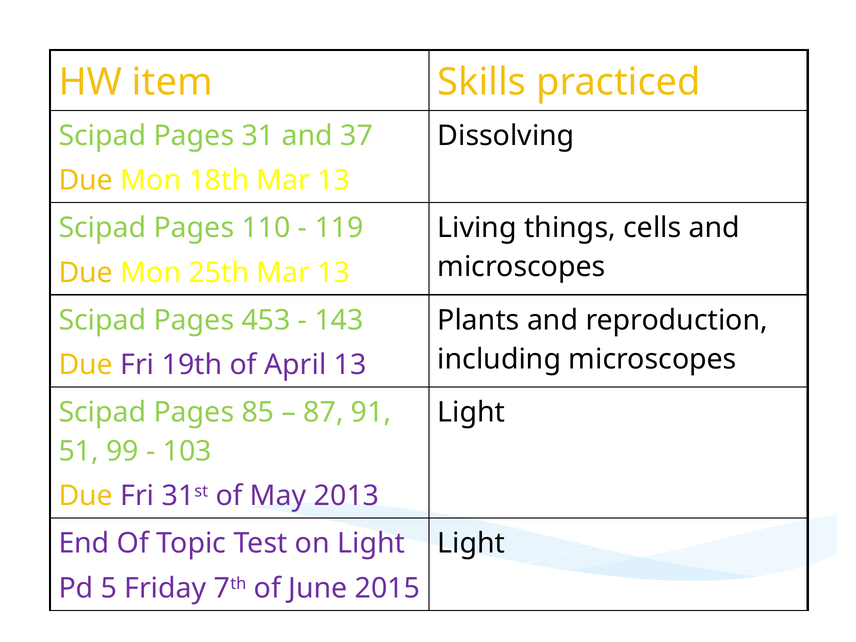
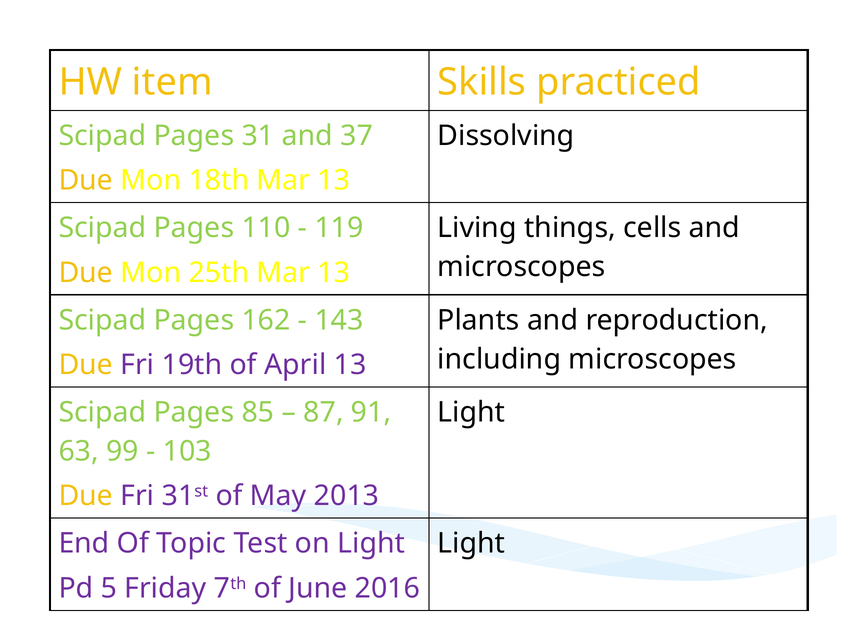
453: 453 -> 162 (266, 320)
51: 51 -> 63 (79, 451)
2015: 2015 -> 2016 (387, 588)
